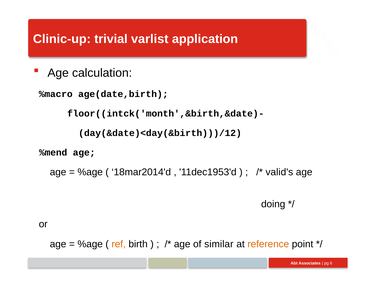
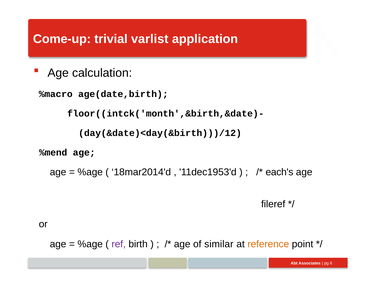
Clinic-up: Clinic-up -> Come-up (62, 39)
valid's: valid's -> each's (279, 172)
doing: doing -> fileref (273, 204)
ref colour: orange -> purple (119, 244)
